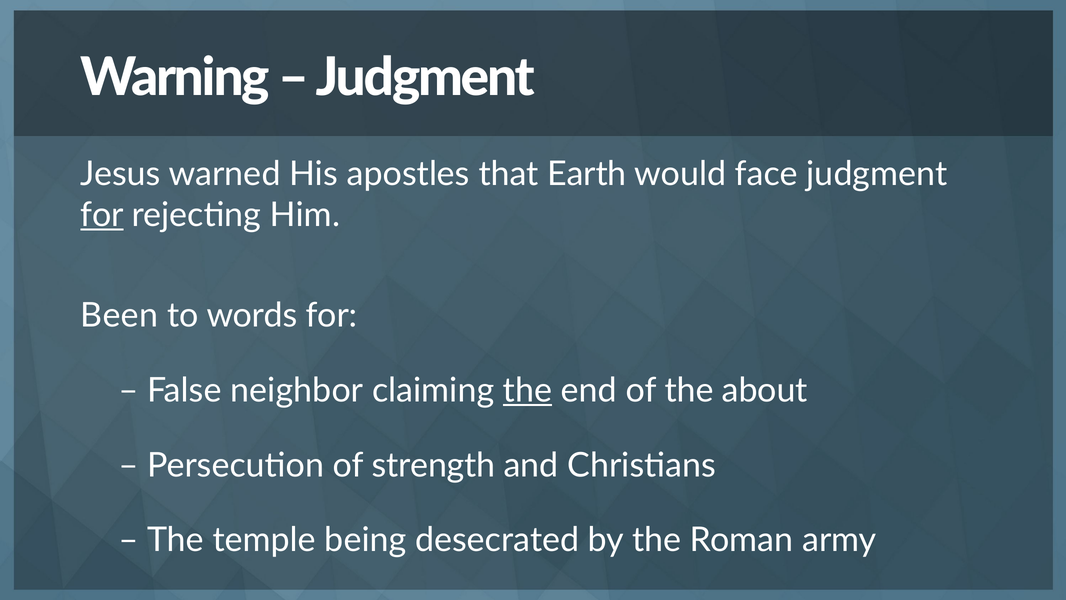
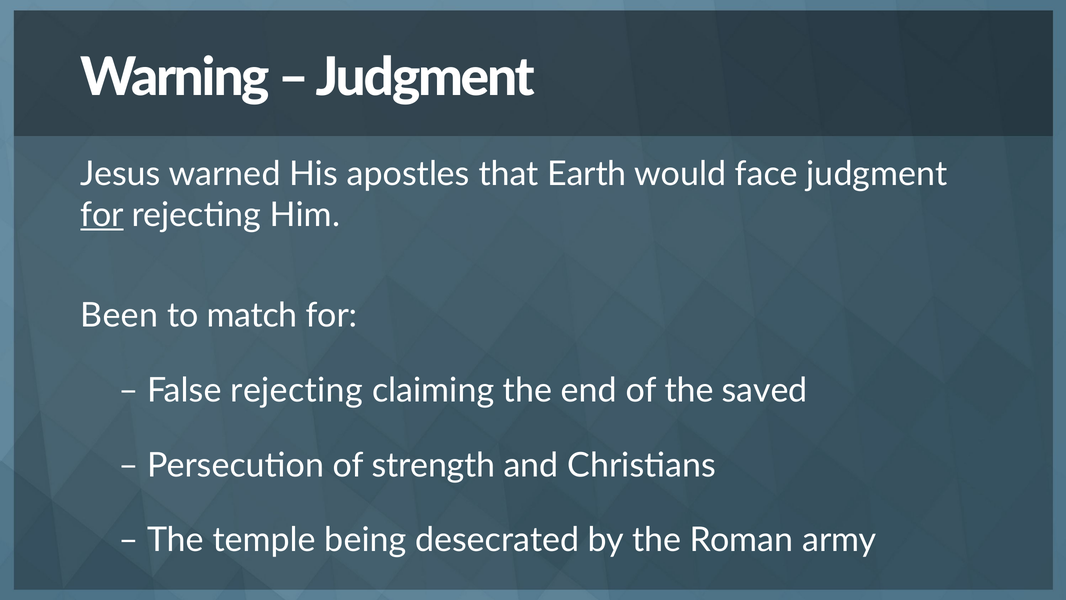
words: words -> match (252, 315)
False neighbor: neighbor -> rejecting (297, 390)
the underline: present -> none (528, 390)
about: about -> saved (765, 390)
